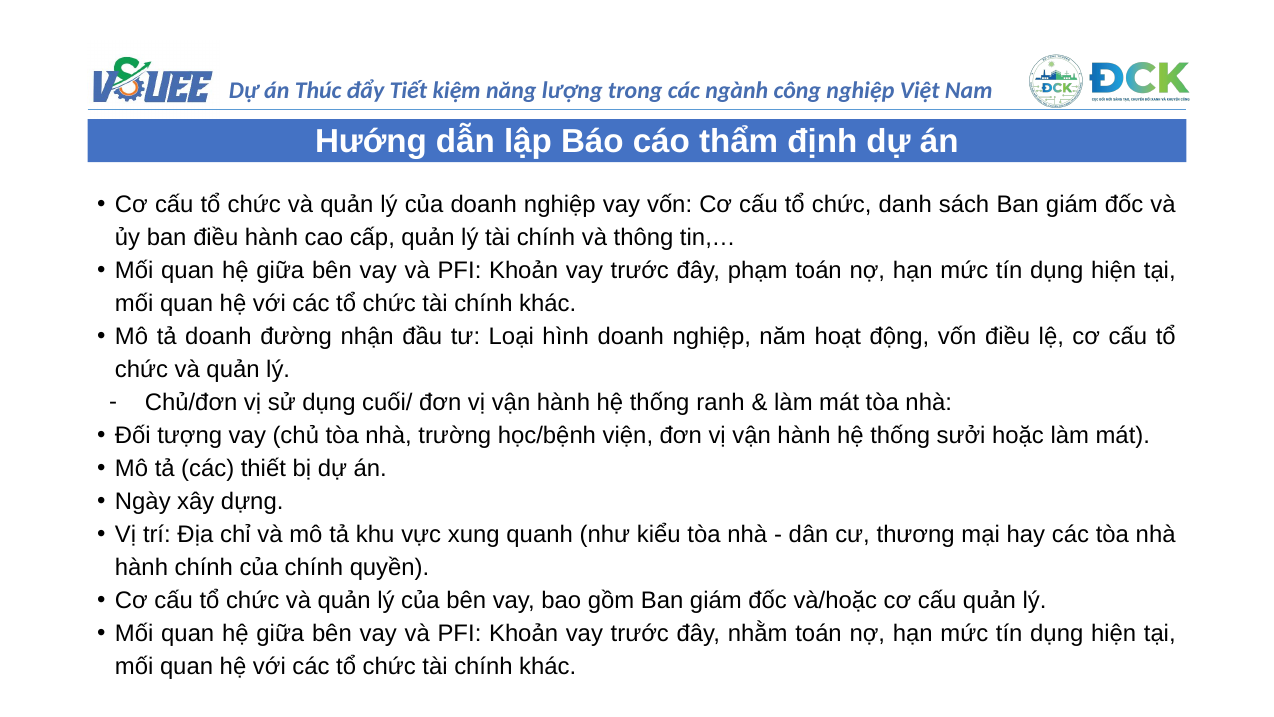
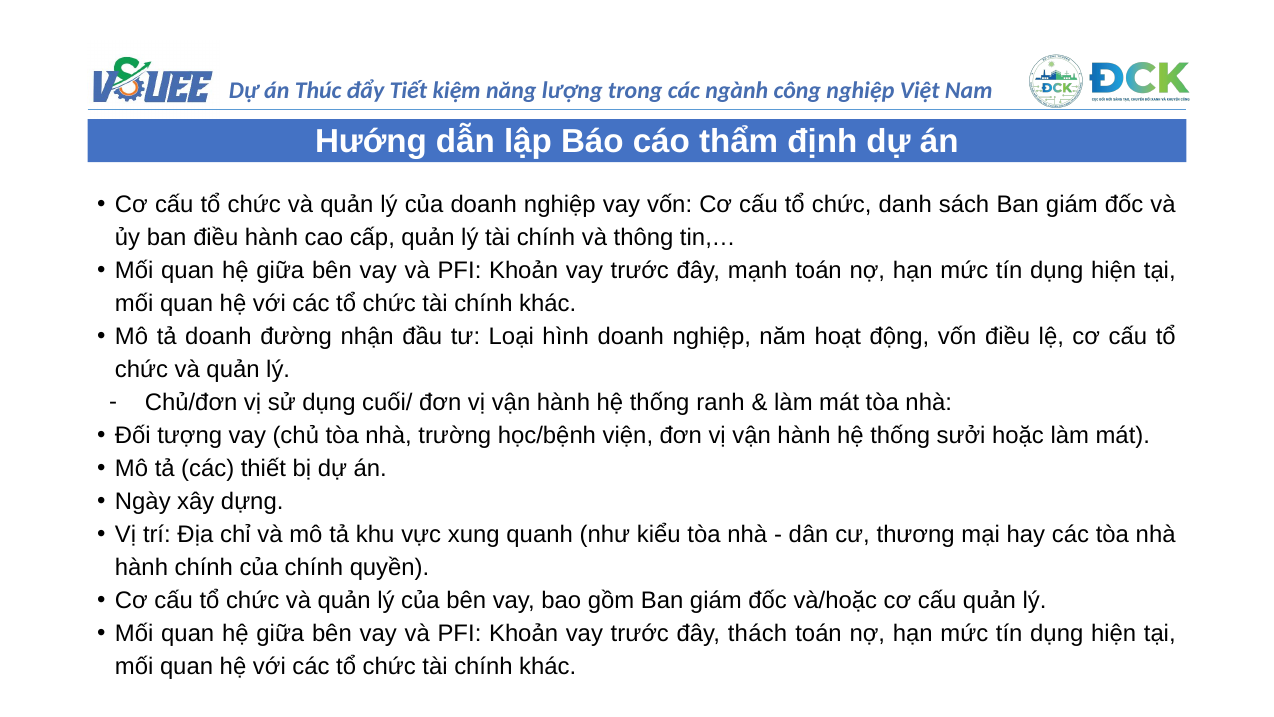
phạm: phạm -> mạnh (758, 271)
nhằm: nhằm -> thách (758, 633)
